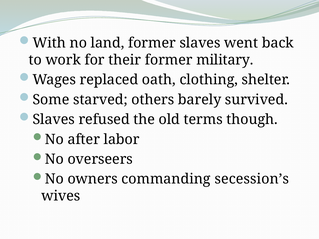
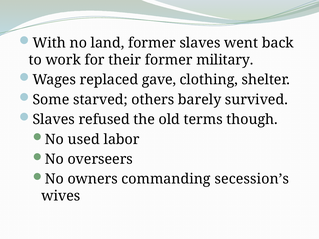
oath: oath -> gave (159, 80)
after: after -> used (84, 139)
